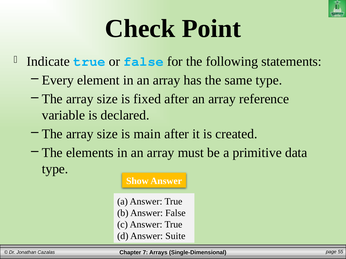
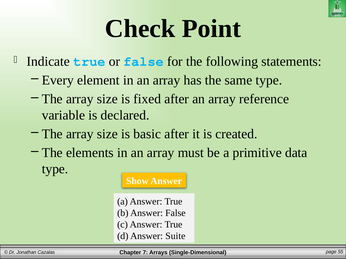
main: main -> basic (147, 134)
